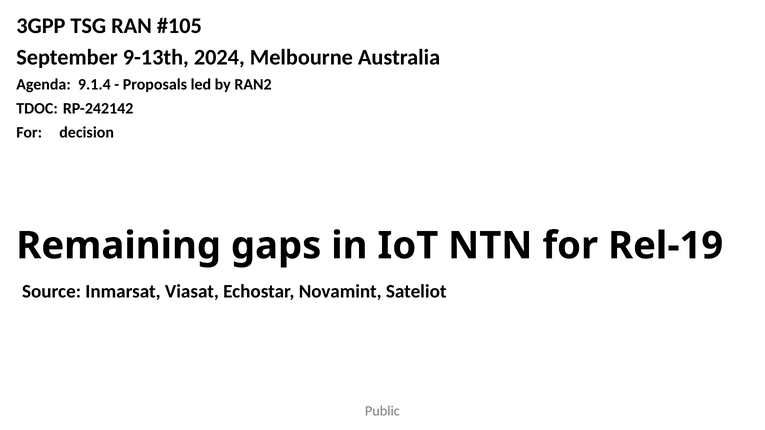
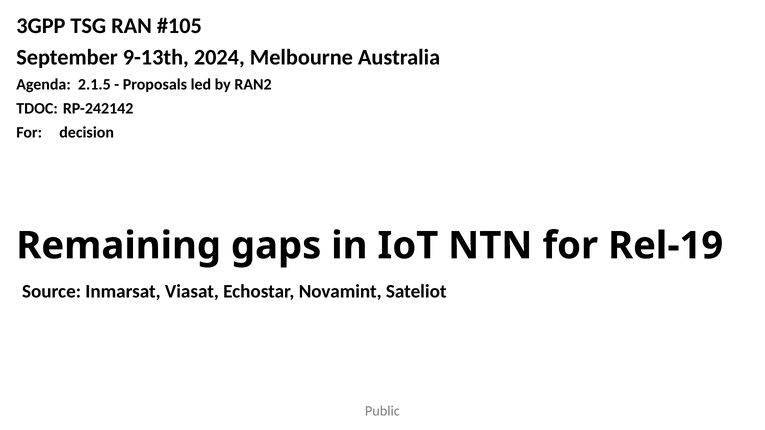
9.1.4: 9.1.4 -> 2.1.5 (94, 85)
